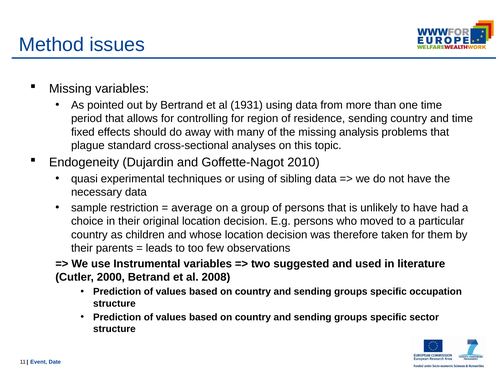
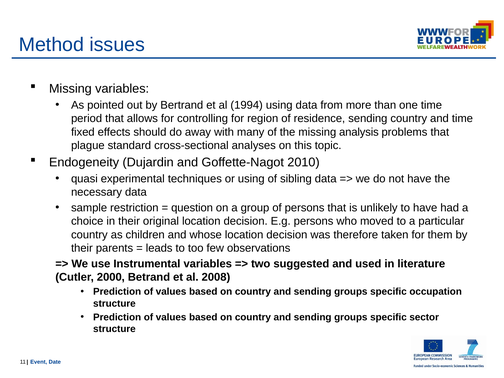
1931: 1931 -> 1994 (247, 105)
average: average -> question (192, 208)
